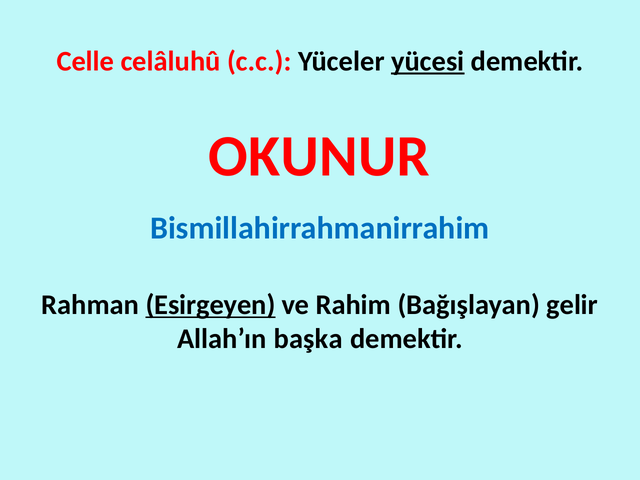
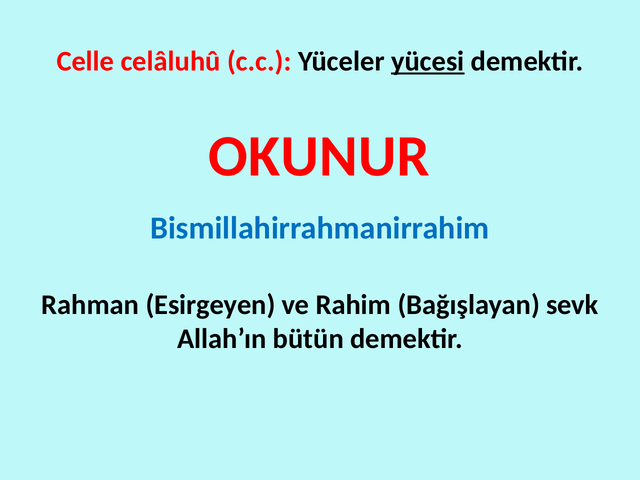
Esirgeyen underline: present -> none (211, 305)
gelir: gelir -> sevk (572, 305)
başka: başka -> bütün (308, 339)
